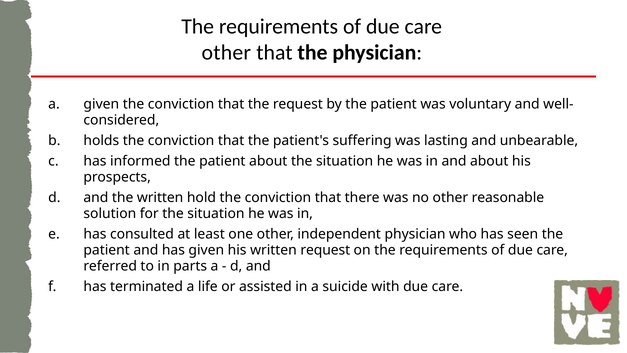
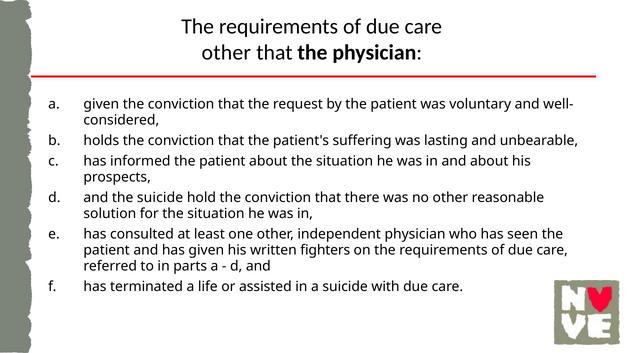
the written: written -> suicide (160, 198)
written request: request -> fighters (325, 250)
